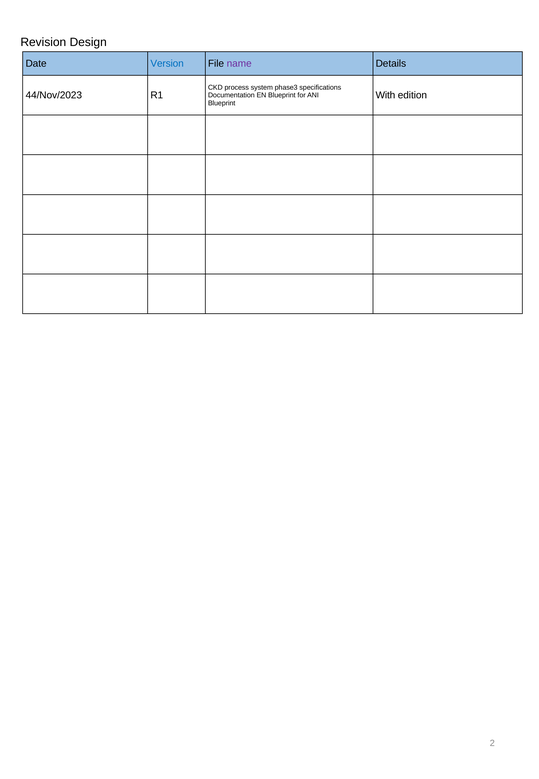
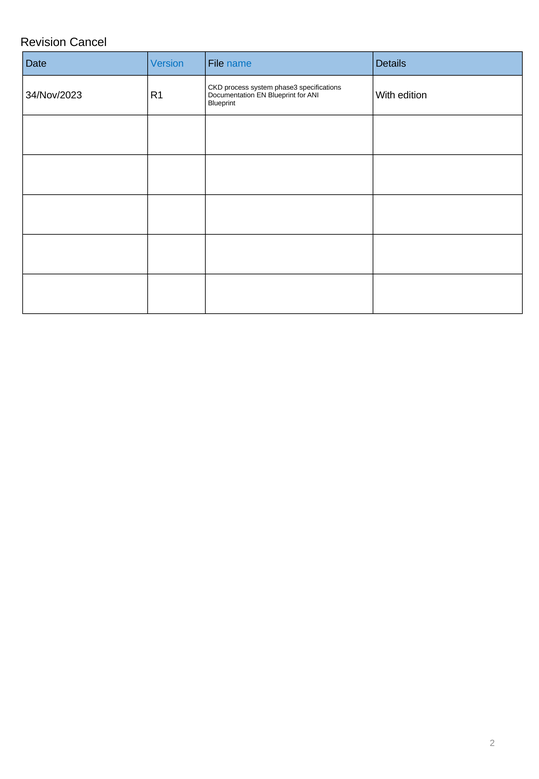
Design: Design -> Cancel (88, 42)
name colour: purple -> blue (239, 64)
44/Nov/2023: 44/Nov/2023 -> 34/Nov/2023 (54, 95)
